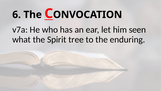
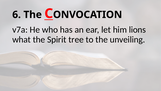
seen: seen -> lions (137, 30)
enduring: enduring -> unveiling (127, 39)
